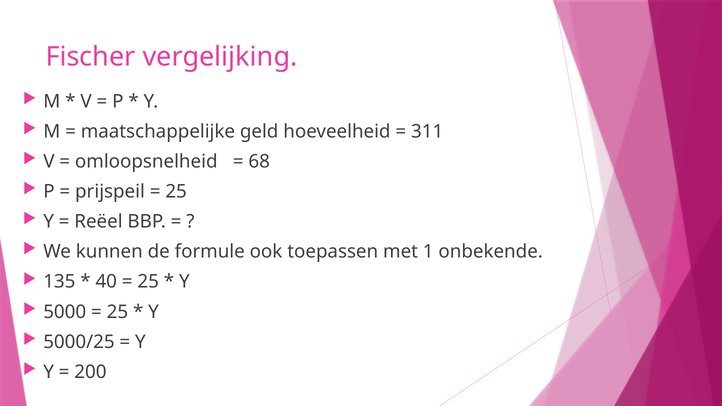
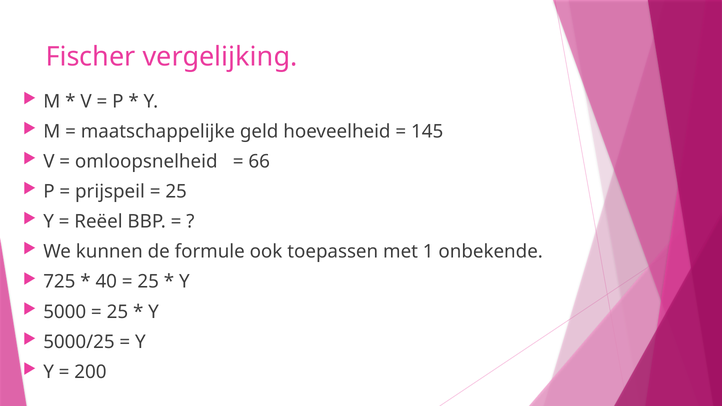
311: 311 -> 145 (427, 132)
68: 68 -> 66 (259, 162)
135: 135 -> 725 (59, 282)
